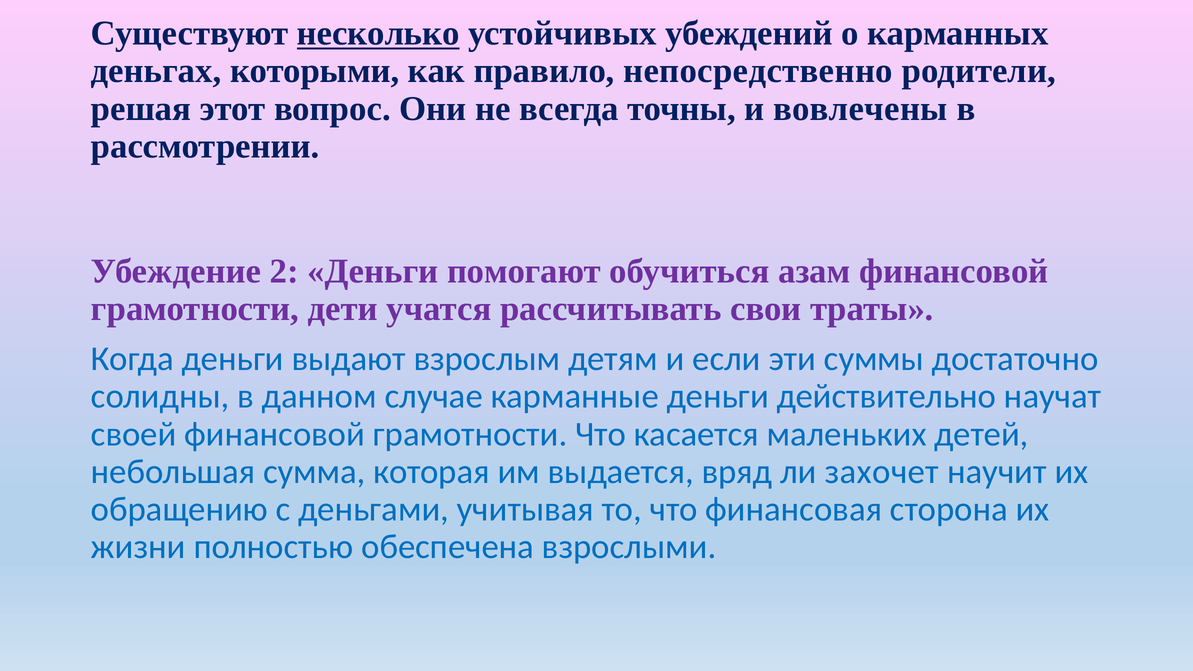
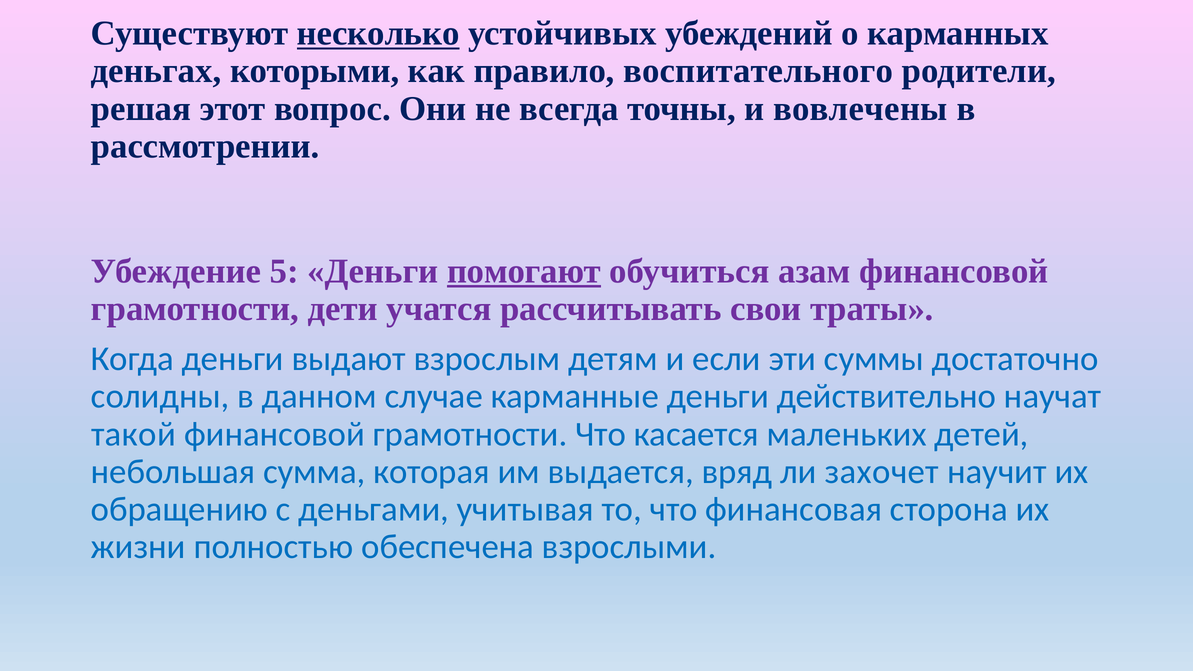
непосредственно: непосредственно -> воспитательного (758, 71)
2: 2 -> 5 (284, 271)
помогают underline: none -> present (524, 271)
своей: своей -> такой (134, 434)
